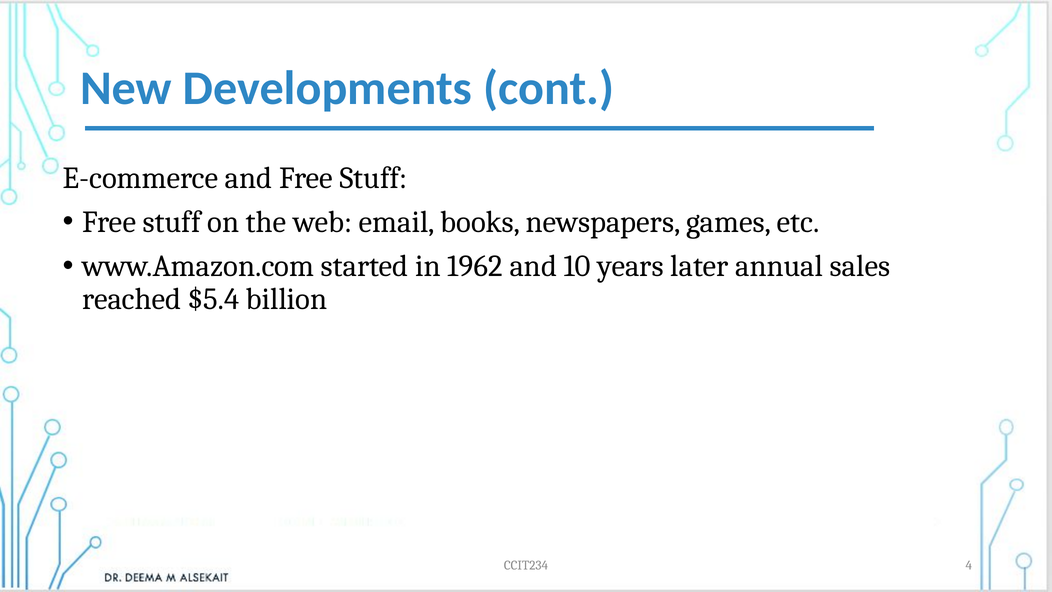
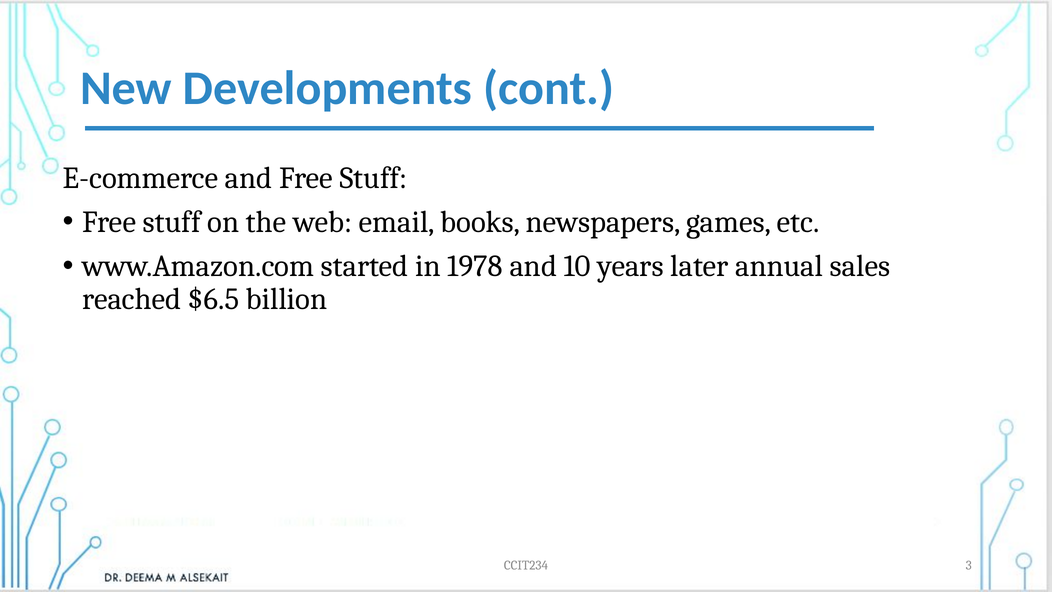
1962: 1962 -> 1978 (475, 266)
$5.4: $5.4 -> $6.5 (214, 299)
4: 4 -> 3 (969, 565)
